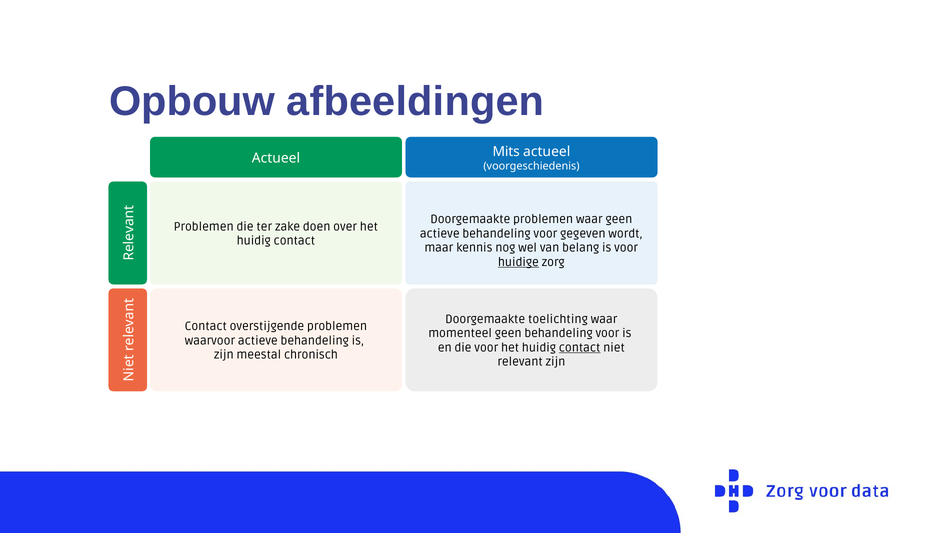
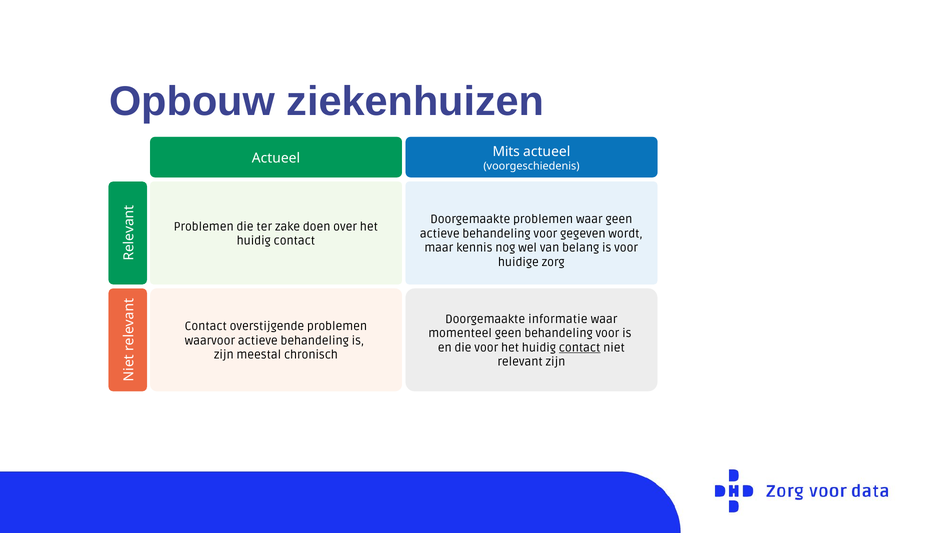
afbeeldingen: afbeeldingen -> ziekenhuizen (415, 102)
huidige underline: present -> none (518, 262)
toelichting: toelichting -> informatie (558, 319)
